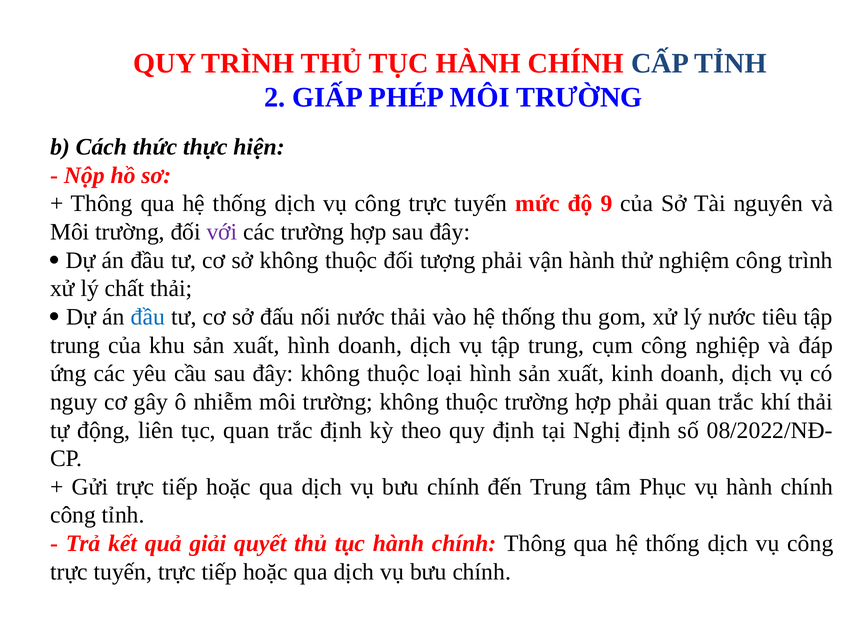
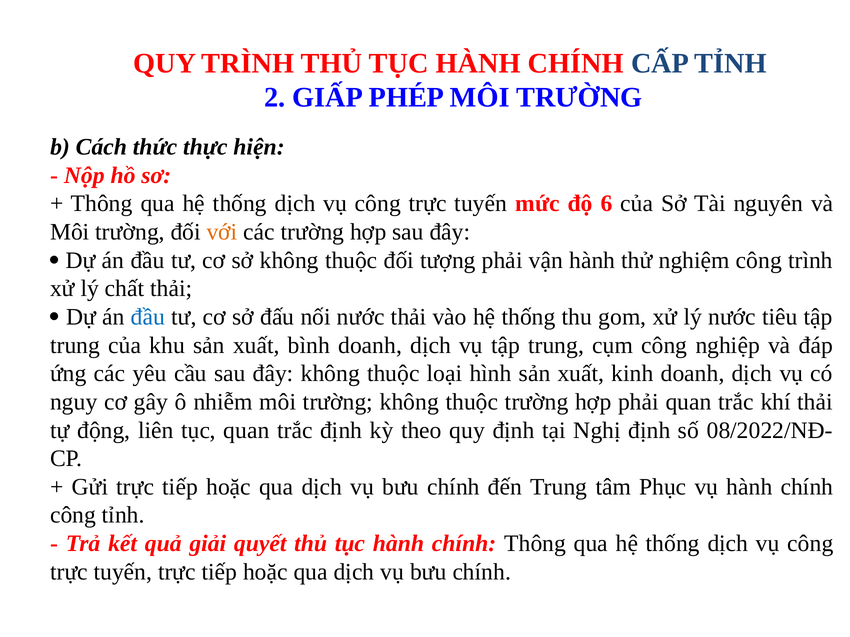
9: 9 -> 6 (607, 204)
với colour: purple -> orange (222, 232)
xuất hình: hình -> bình (309, 346)
